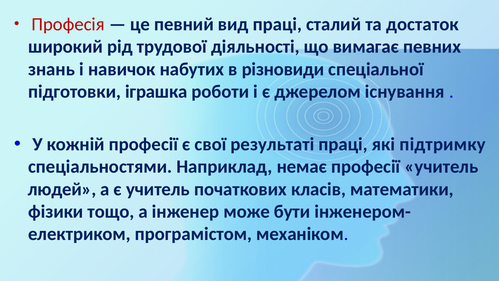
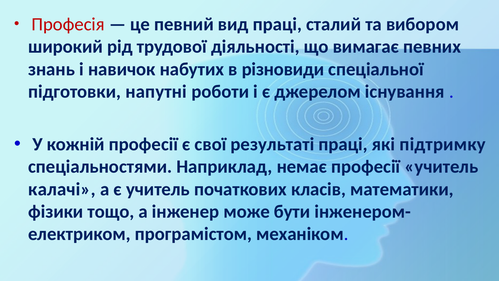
достаток: достаток -> вибором (423, 24)
іграшка: іграшка -> напутні (156, 92)
людей: людей -> калачі (62, 189)
